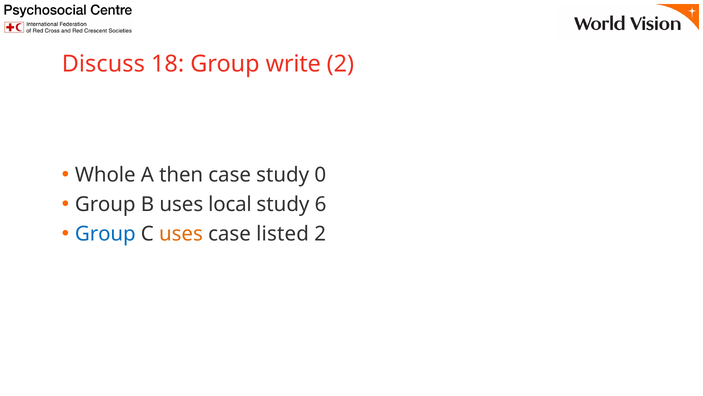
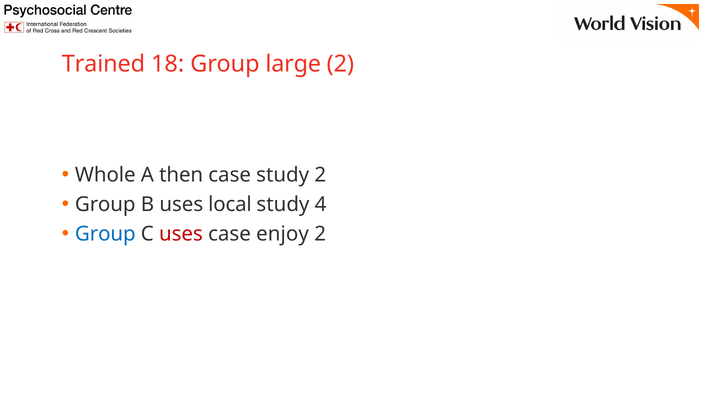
Discuss: Discuss -> Trained (103, 64)
write: write -> large (293, 64)
study 0: 0 -> 2 (320, 175)
6: 6 -> 4 (321, 204)
uses colour: orange -> red (181, 234)
listed: listed -> enjoy (283, 234)
